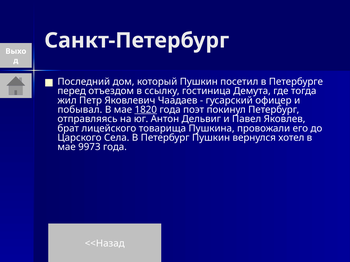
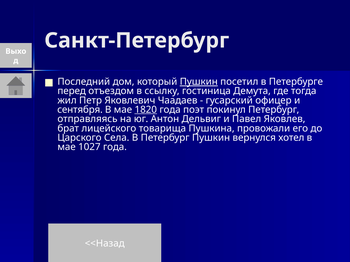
Пушкин underline: none -> present (199, 82)
побывал: побывал -> сентября (80, 110)
9973: 9973 -> 1027 (89, 147)
